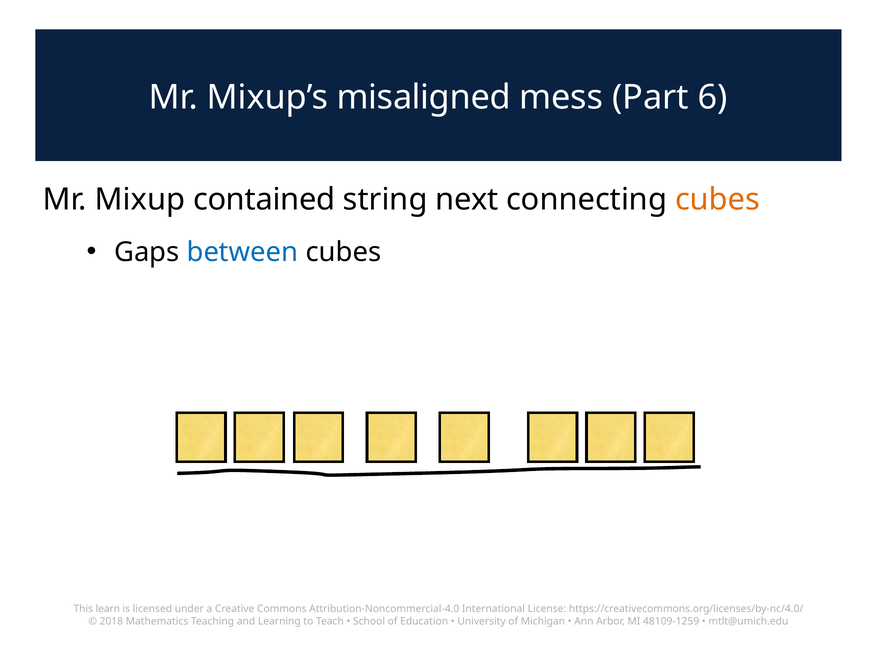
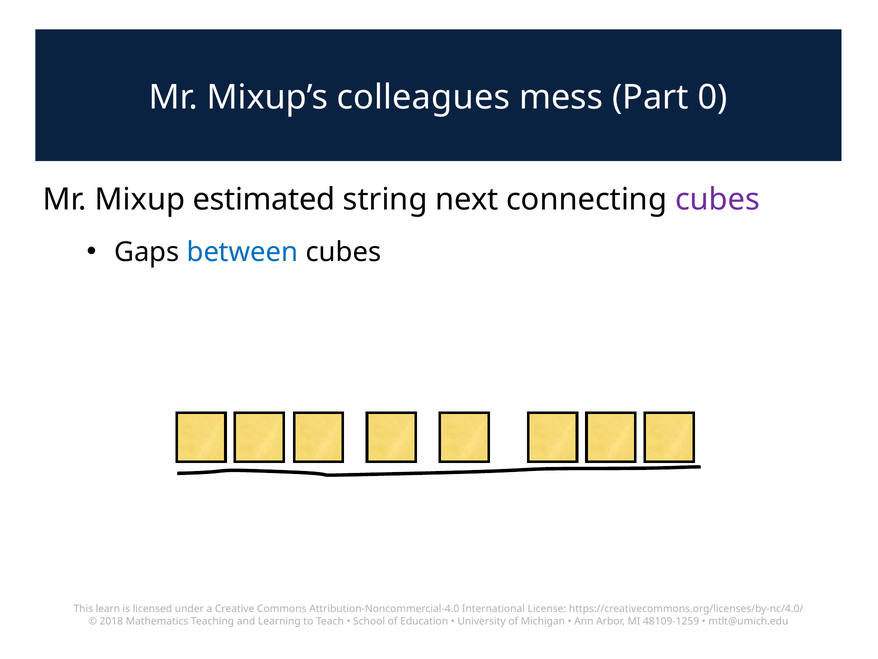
misaligned: misaligned -> colleagues (423, 98)
6: 6 -> 0 (713, 98)
contained: contained -> estimated (264, 199)
cubes colour: orange -> purple (718, 199)
